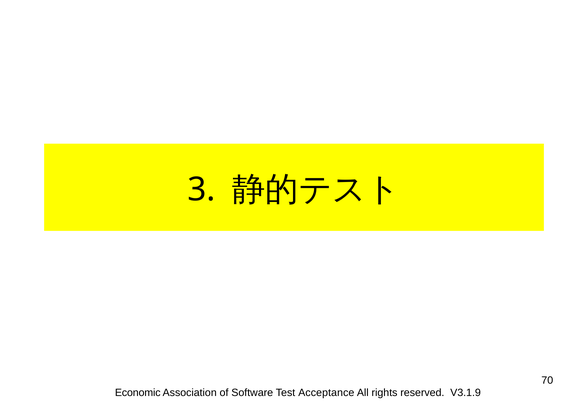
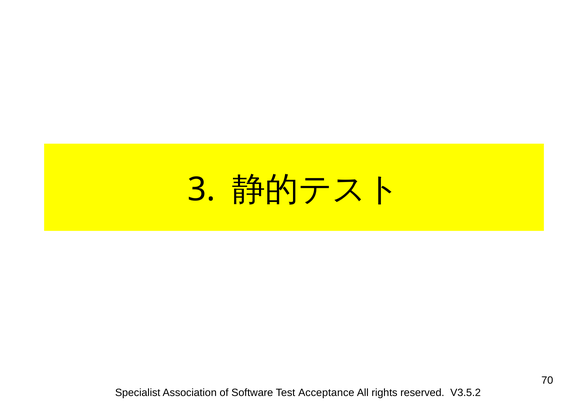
Economic: Economic -> Specialist (138, 393)
V3.1.9: V3.1.9 -> V3.5.2 (466, 393)
